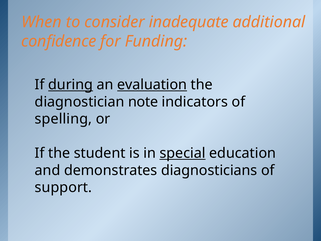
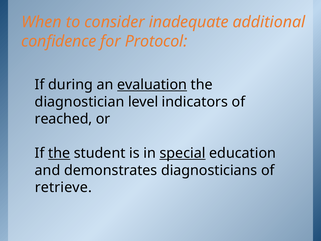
Funding: Funding -> Protocol (156, 41)
during underline: present -> none (71, 85)
note: note -> level (143, 102)
spelling: spelling -> reached (63, 119)
the underline: none -> present (59, 153)
support: support -> retrieve (63, 187)
